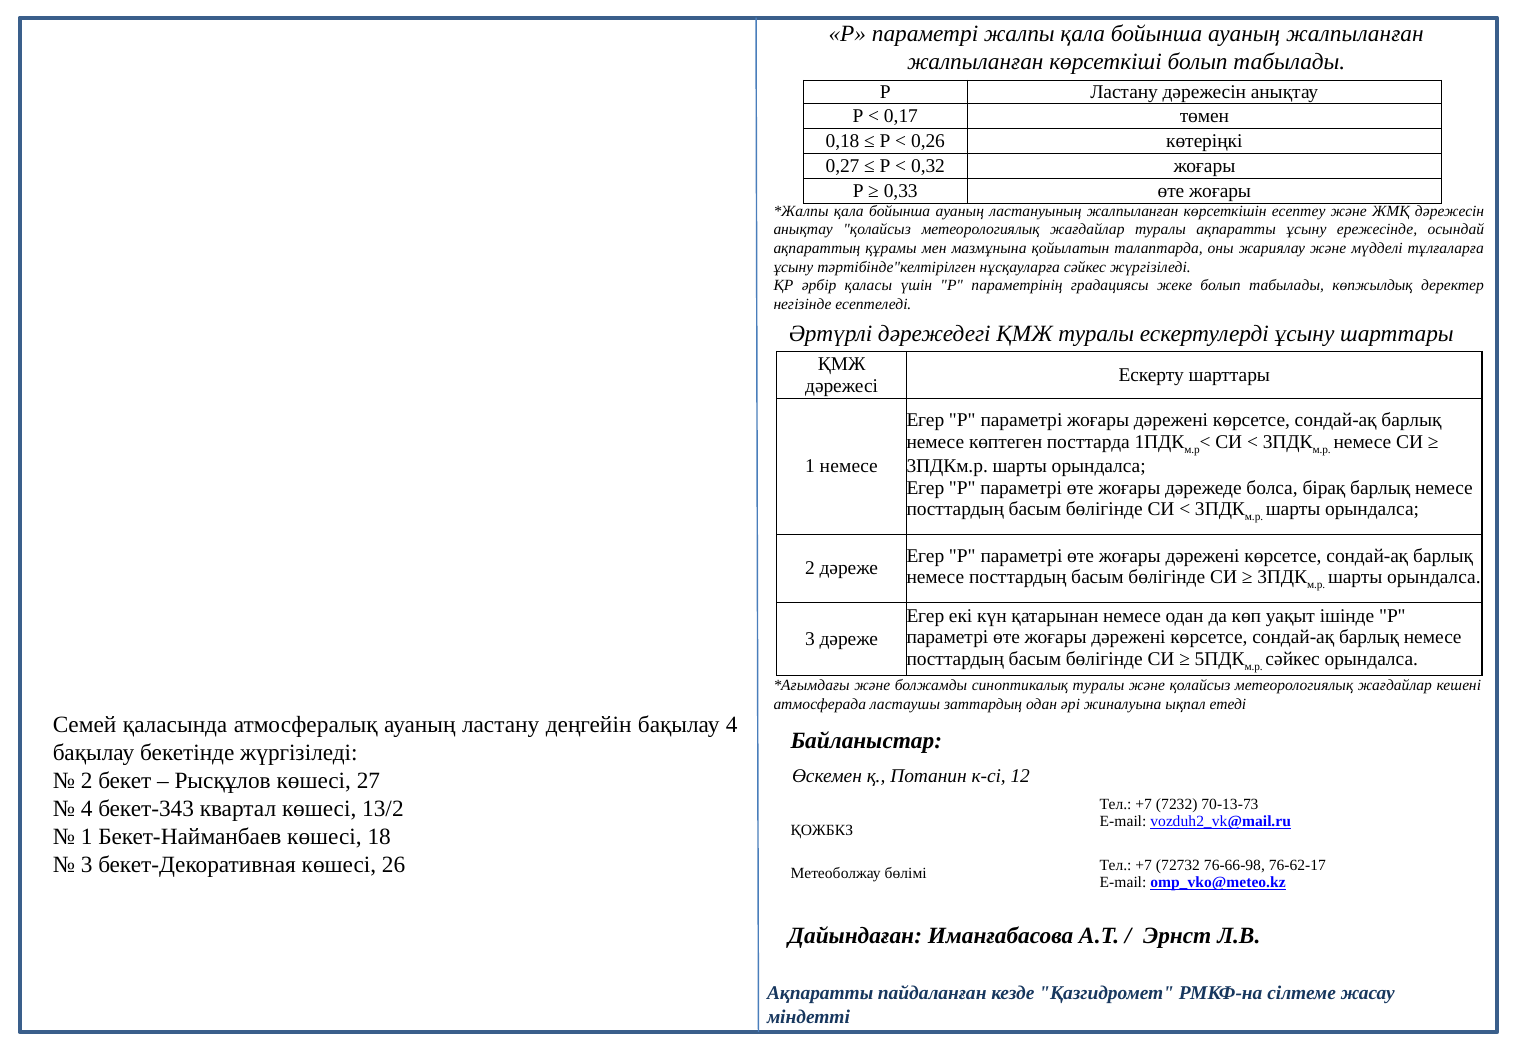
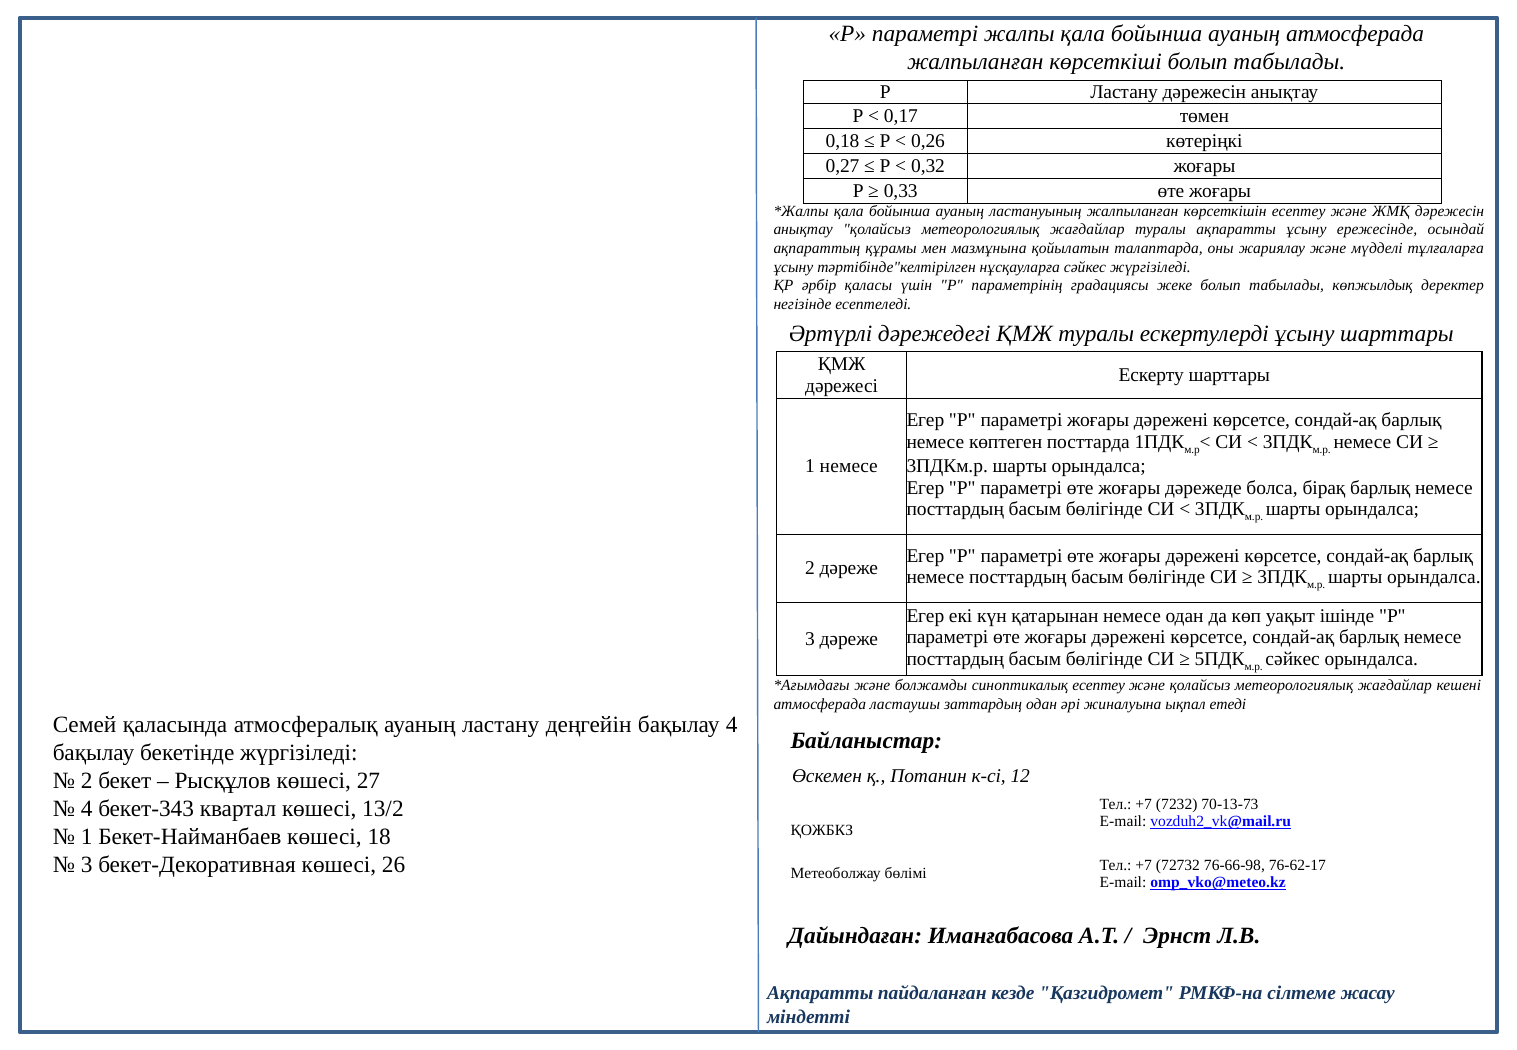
ауаның жалпыланған: жалпыланған -> атмосферада (1355, 34)
синоптикалық туралы: туралы -> есептеу (1099, 686)
